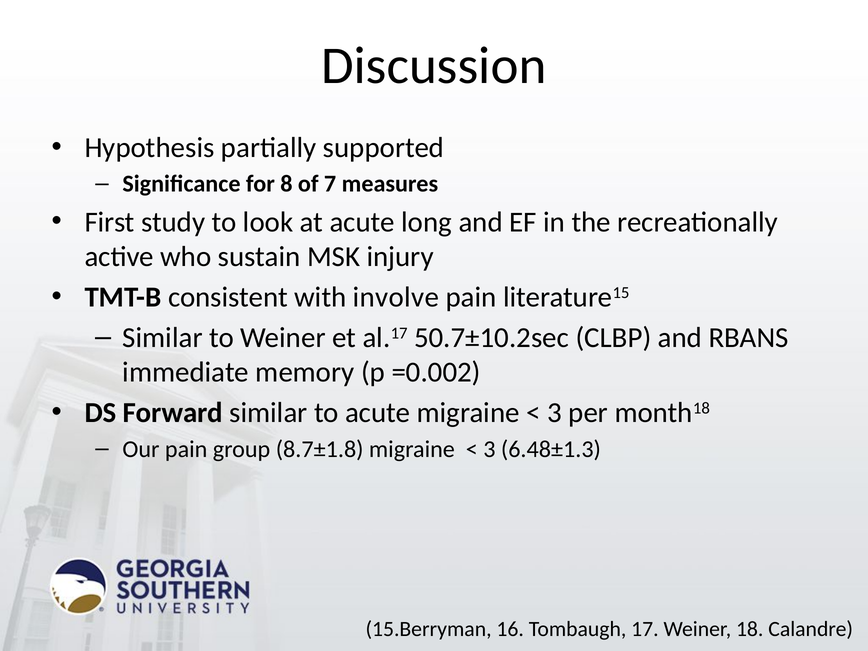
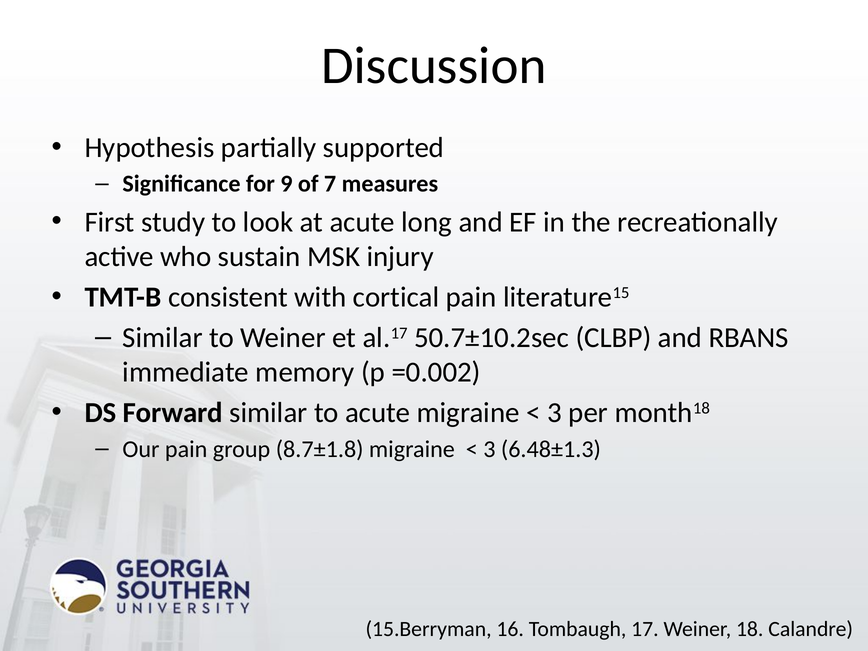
8: 8 -> 9 (286, 184)
involve: involve -> cortical (396, 297)
